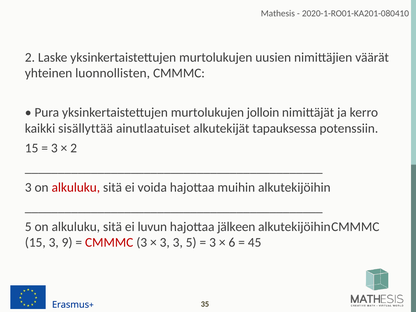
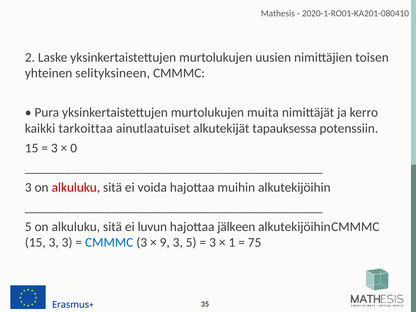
väärät: väärät -> toisen (372, 57)
luonnollisten: luonnollisten -> selityksineen (113, 73)
jolloin: jolloin -> muita (263, 113)
sisällyttää: sisällyttää -> tarkoittaa (86, 128)
2: 2 -> 0 (74, 148)
3 9: 9 -> 3 (67, 243)
CMMMC colour: red -> blue (109, 243)
3: 3 -> 9 (165, 243)
6: 6 -> 1 (232, 243)
45: 45 -> 75 (255, 243)
